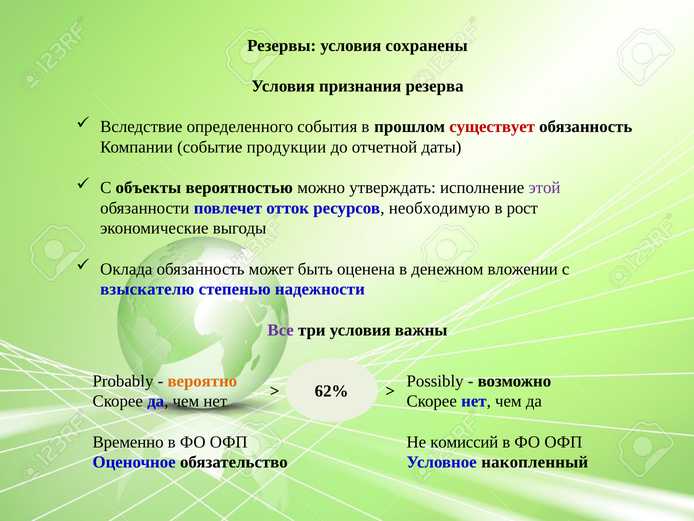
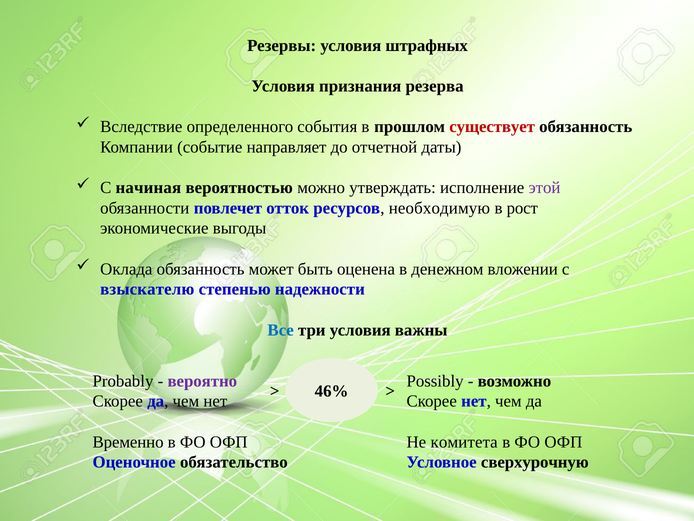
сохранены: сохранены -> штрафных (427, 45)
продукции: продукции -> направляет (287, 147)
объекты: объекты -> начиная (148, 188)
Все colour: purple -> blue (281, 330)
вероятно colour: orange -> purple (202, 381)
62%: 62% -> 46% (332, 391)
комиссий: комиссий -> комитета (464, 442)
накопленный: накопленный -> сверхурочную (535, 462)
